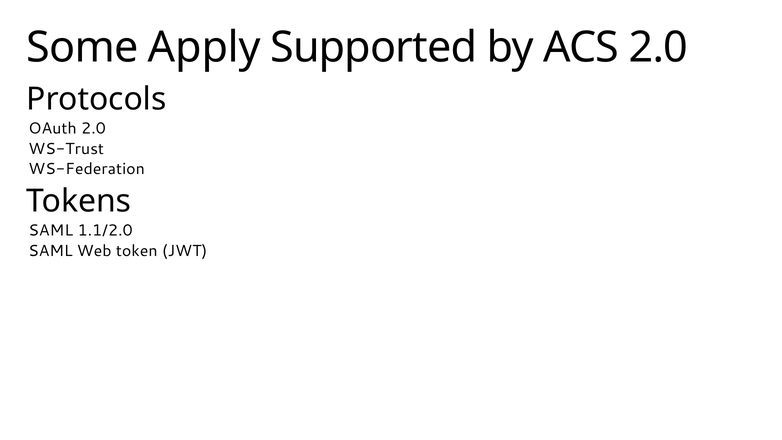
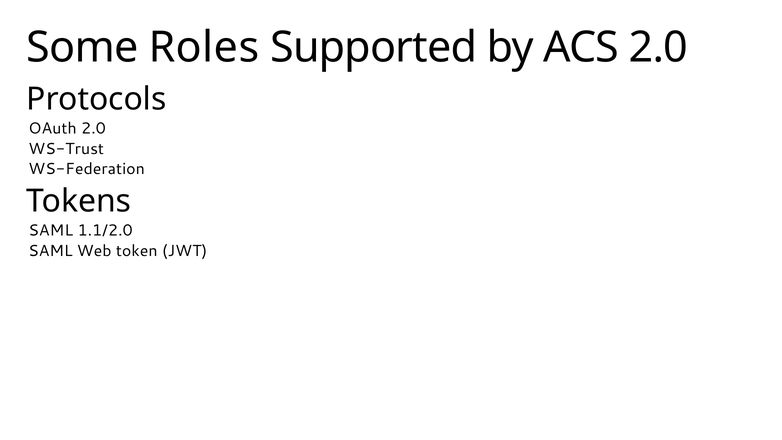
Apply: Apply -> Roles (204, 47)
